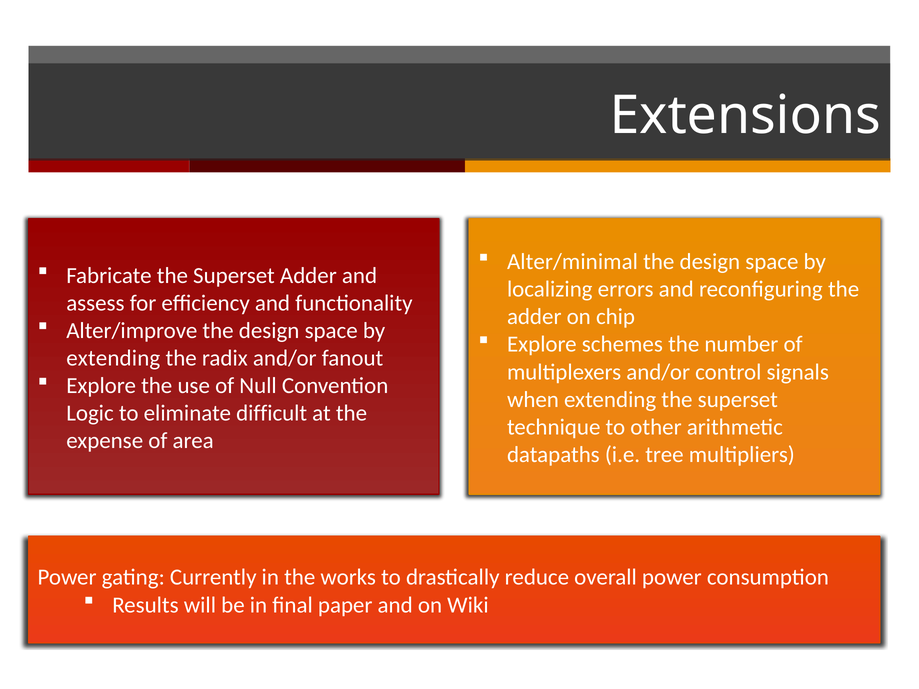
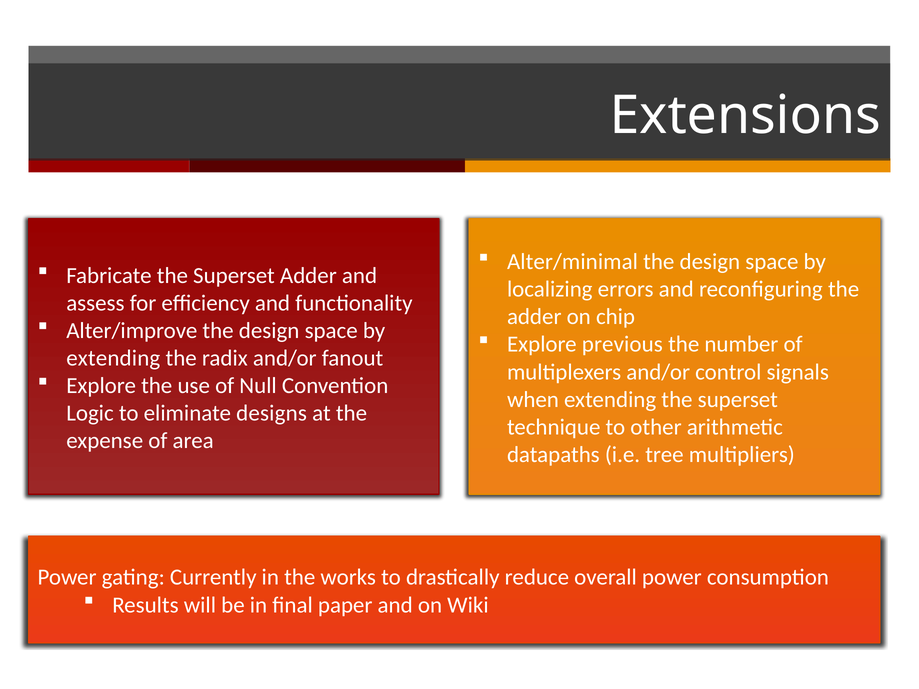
schemes: schemes -> previous (622, 344)
difficult: difficult -> designs (272, 413)
